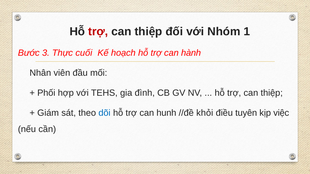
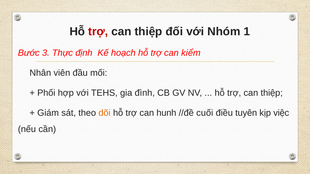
cuối: cuối -> định (84, 53)
hành: hành -> kiểm (191, 53)
dõi colour: blue -> orange (104, 113)
khỏi: khỏi -> cuối (205, 113)
